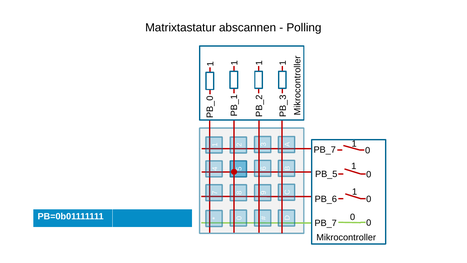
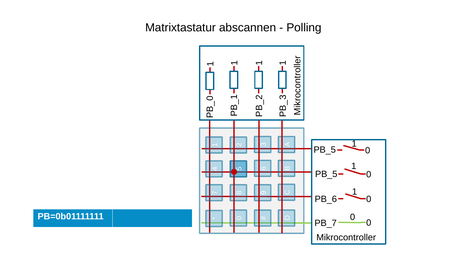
PB_7: PB_7 -> PB_5 (325, 150)
